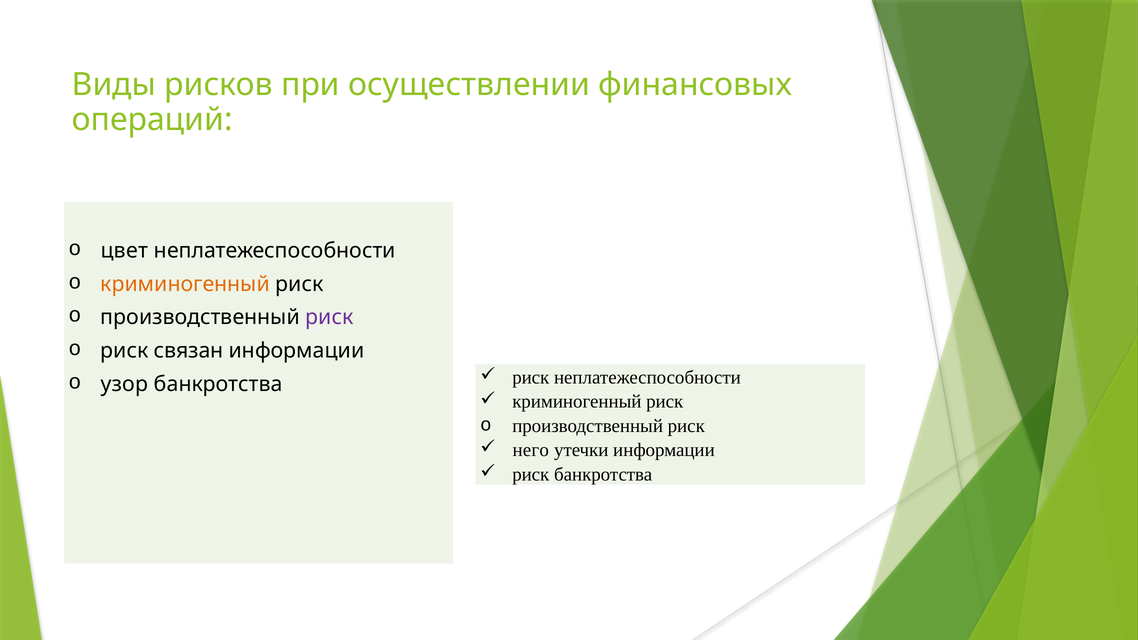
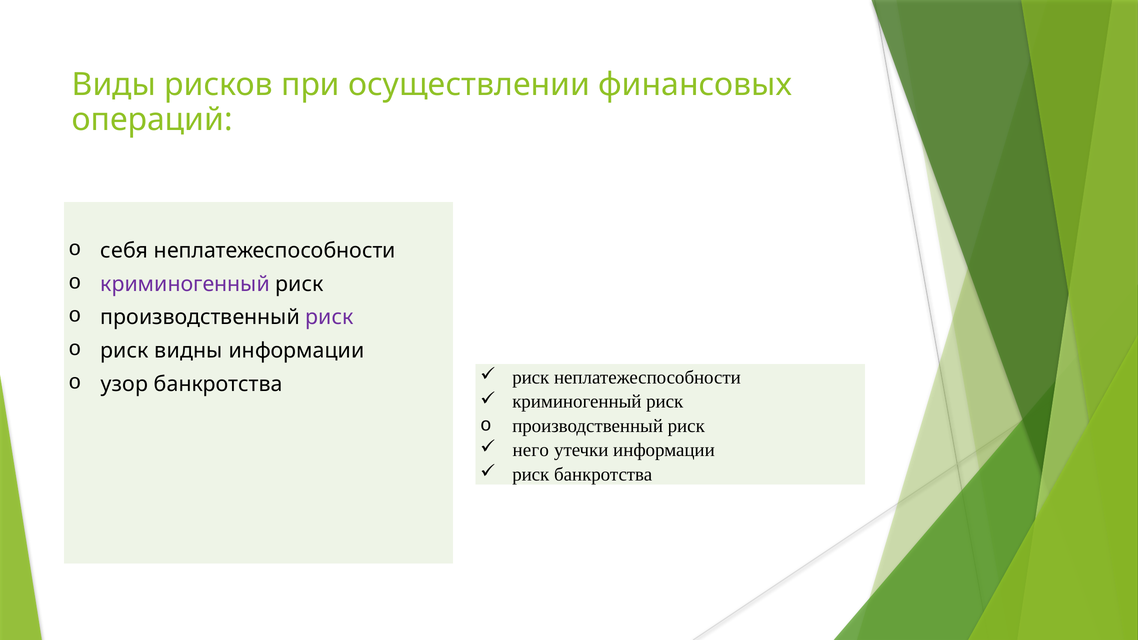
цвет: цвет -> себя (124, 251)
криминогенный colour: orange -> purple (185, 284)
связан: связан -> видны (188, 351)
